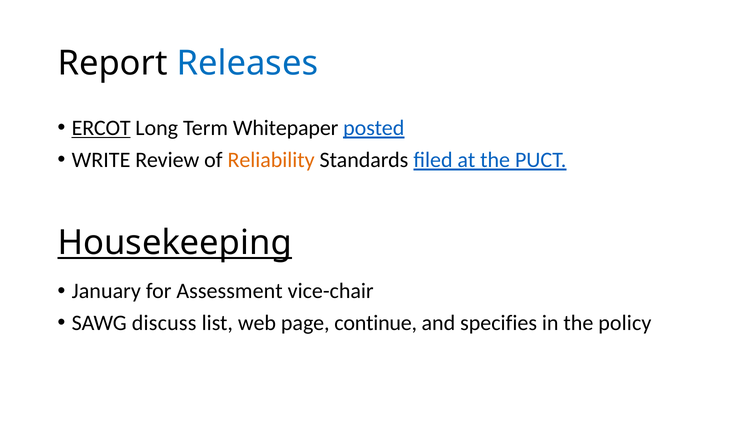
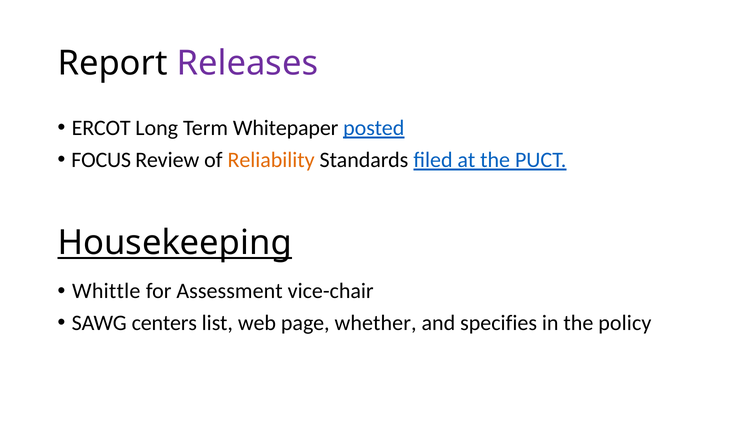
Releases colour: blue -> purple (247, 63)
ERCOT underline: present -> none (101, 128)
WRITE: WRITE -> FOCUS (101, 160)
January: January -> Whittle (106, 291)
discuss: discuss -> centers (164, 323)
continue: continue -> whether (376, 323)
